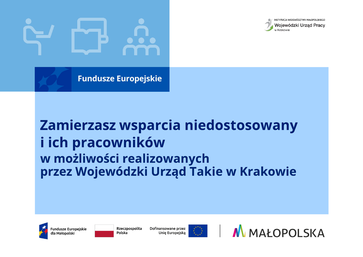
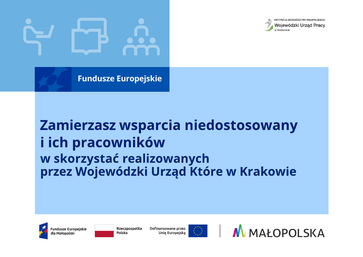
możliwości: możliwości -> skorzystać (86, 159)
Takie: Takie -> Które (206, 172)
